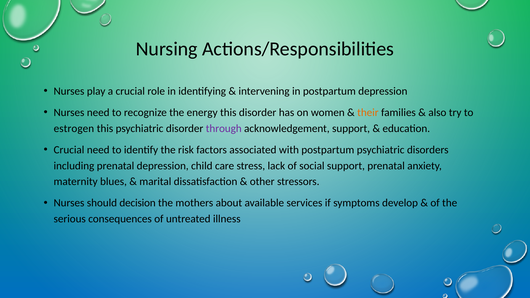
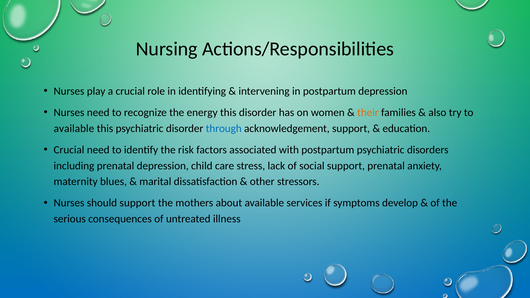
estrogen: estrogen -> available (74, 128)
through colour: purple -> blue (224, 128)
should decision: decision -> support (137, 203)
